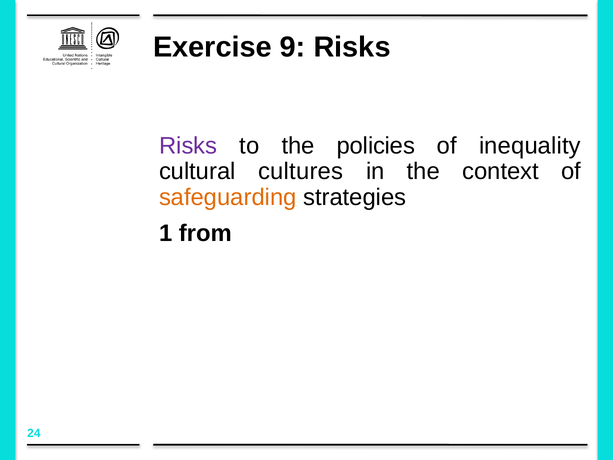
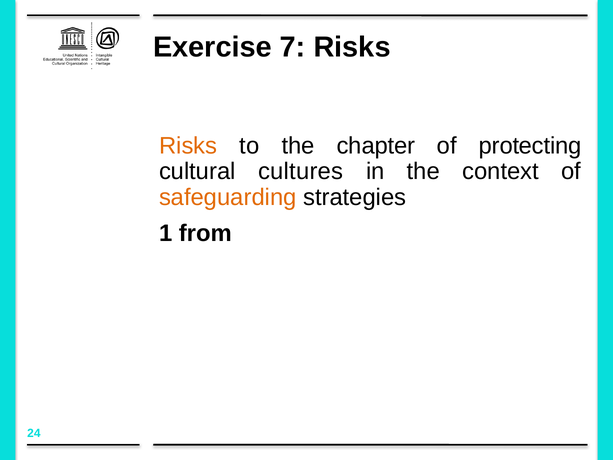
9: 9 -> 7 (293, 47)
Risks colour: purple -> orange (188, 146)
policies: policies -> chapter (376, 146)
inequality: inequality -> protecting (530, 146)
